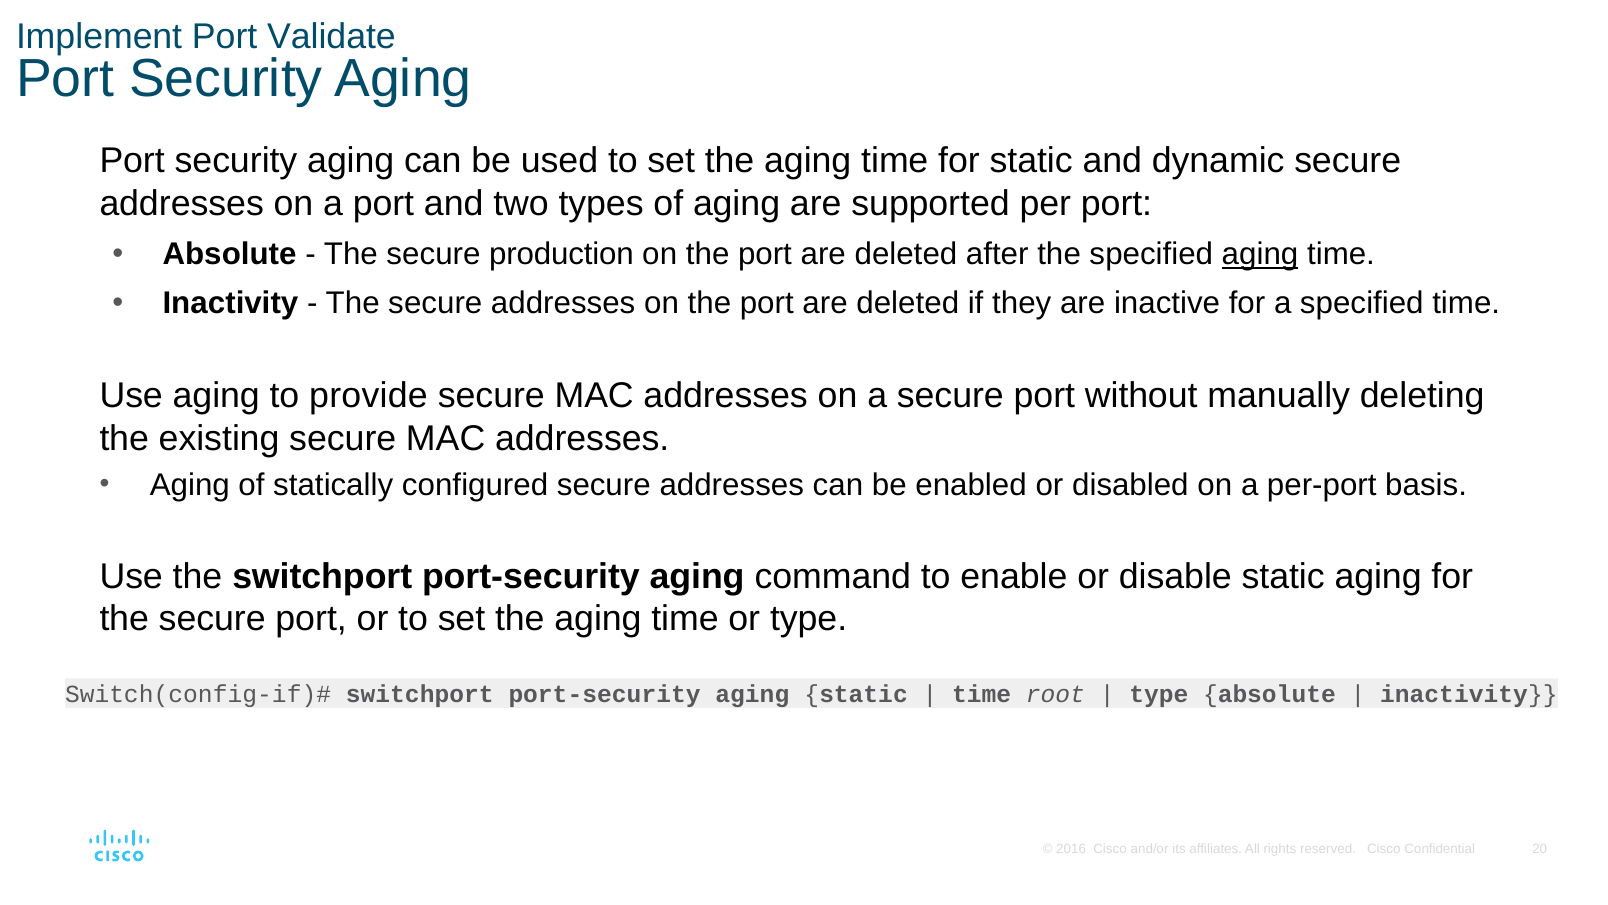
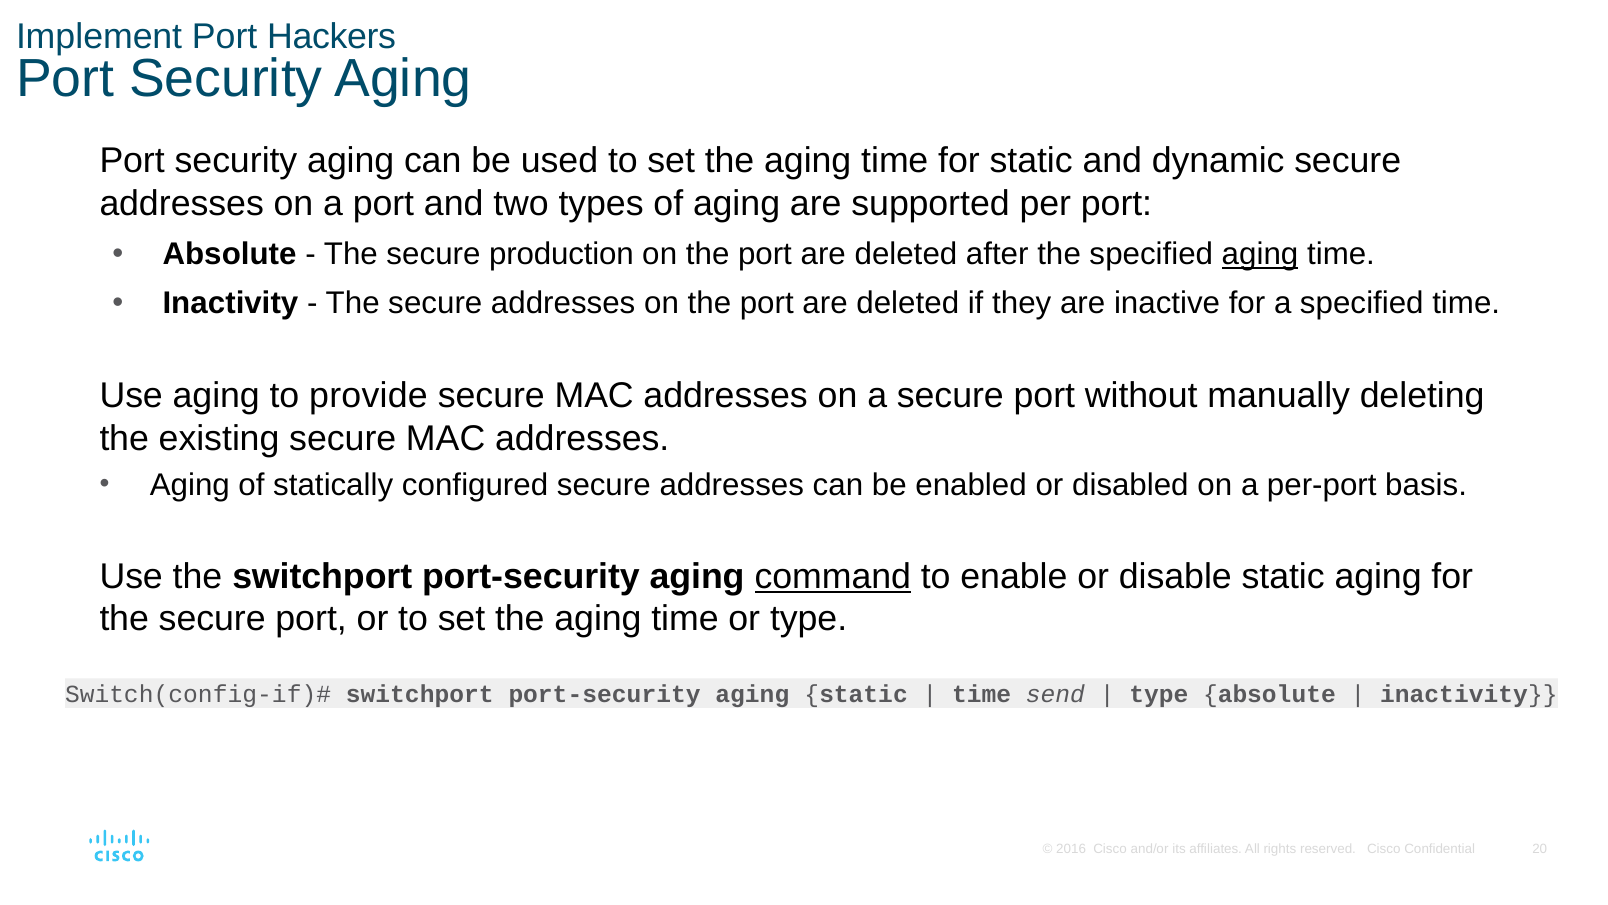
Validate: Validate -> Hackers (332, 37)
command underline: none -> present (833, 576)
root: root -> send (1055, 694)
